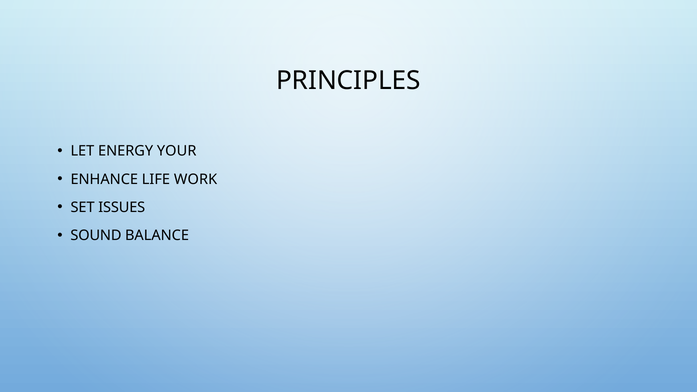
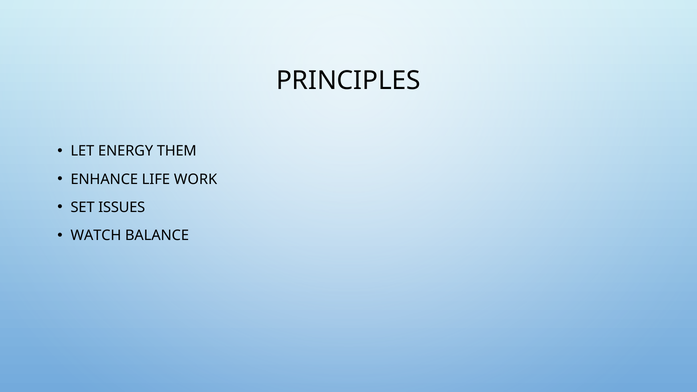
YOUR: YOUR -> THEM (177, 151)
SOUND: SOUND -> WATCH (96, 236)
